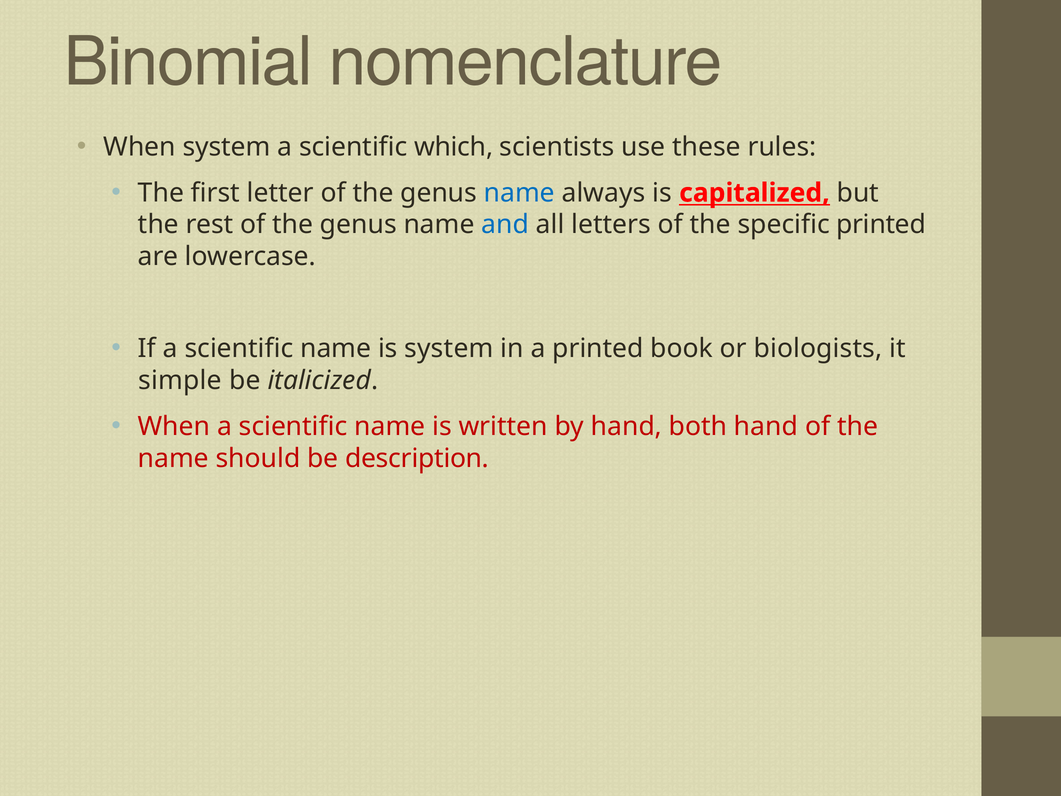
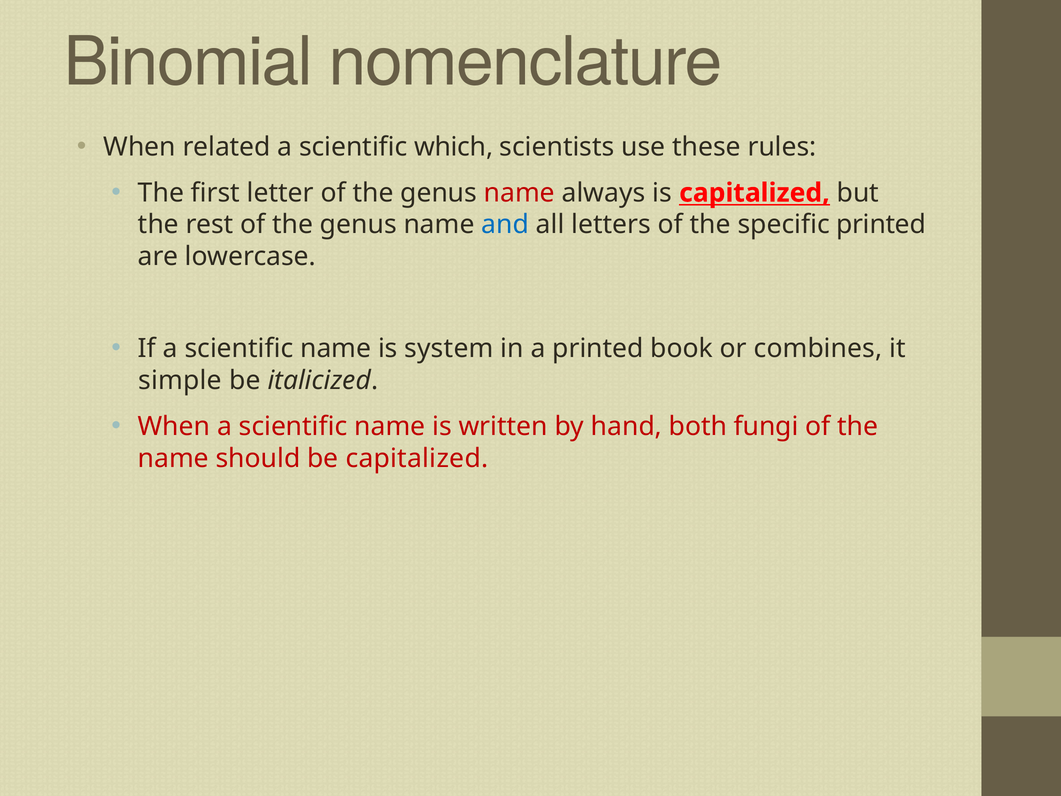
When system: system -> related (227, 147)
name colour: blue -> red (519, 193)
biologists: biologists -> combines (818, 348)
both hand: hand -> fungi (766, 426)
be description: description -> capitalized (417, 458)
